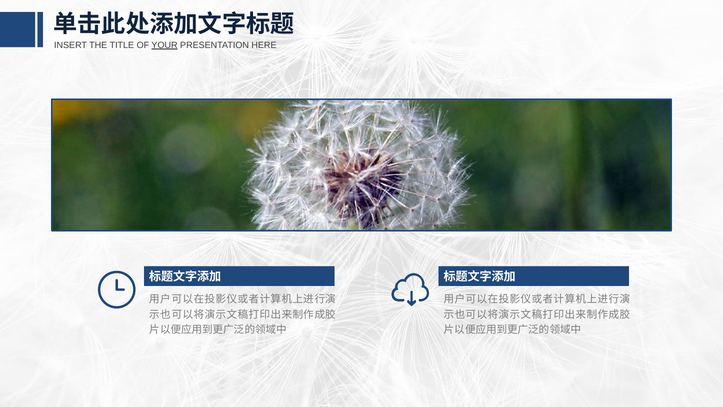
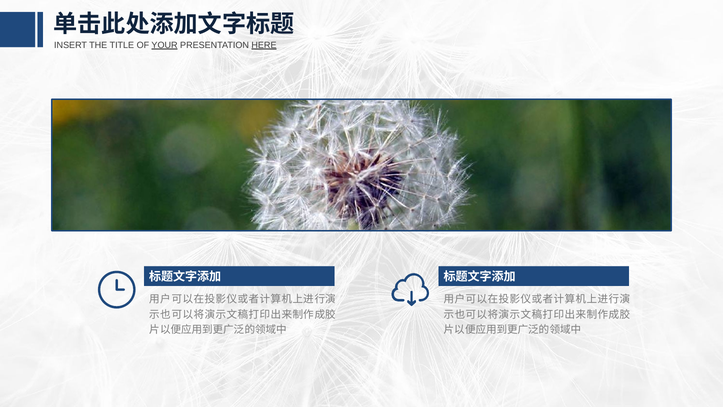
HERE underline: none -> present (264, 45)
